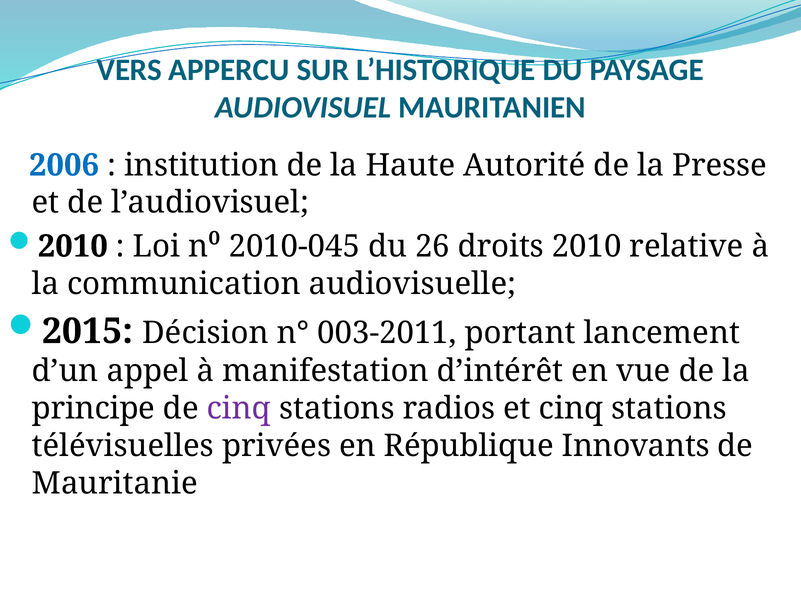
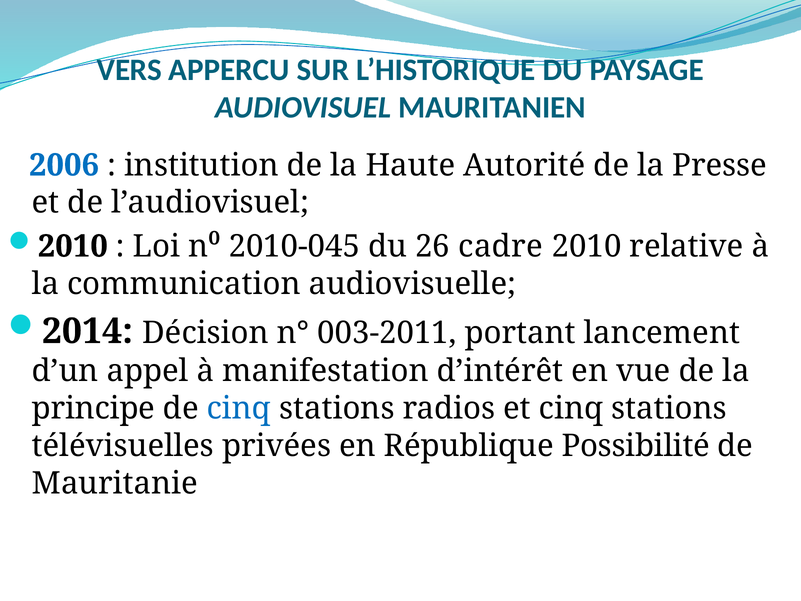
droits: droits -> cadre (501, 246)
2015: 2015 -> 2014 (87, 331)
cinq colour: purple -> blue (239, 408)
Innovants: Innovants -> Possibilité (636, 446)
